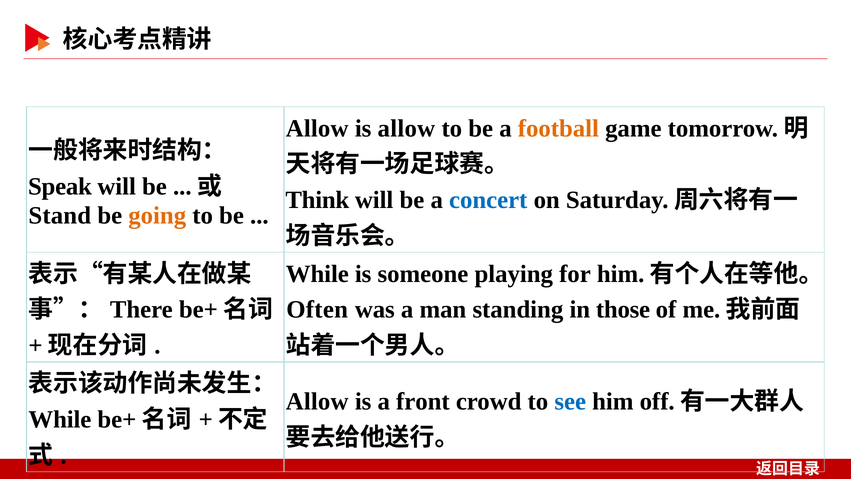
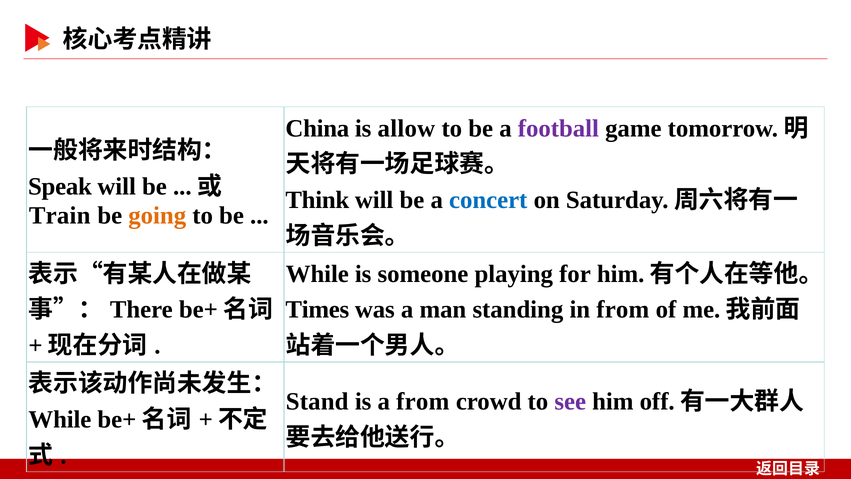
Allow: Allow -> China (317, 128)
football colour: orange -> purple (558, 128)
Stand: Stand -> Train (60, 215)
Often: Often -> Times (317, 310)
in those: those -> from (623, 310)
Allow: Allow -> Stand (317, 401)
a front: front -> from (423, 401)
see colour: blue -> purple (570, 401)
